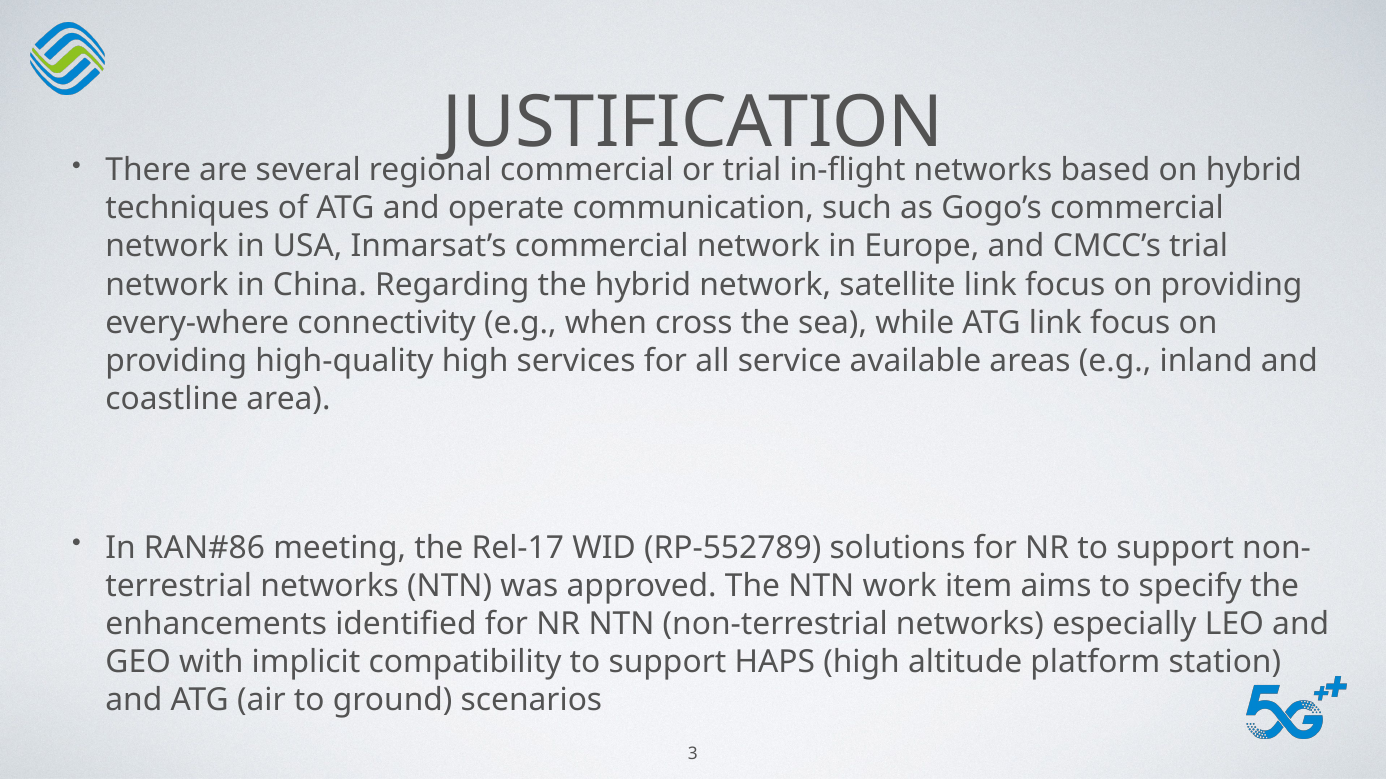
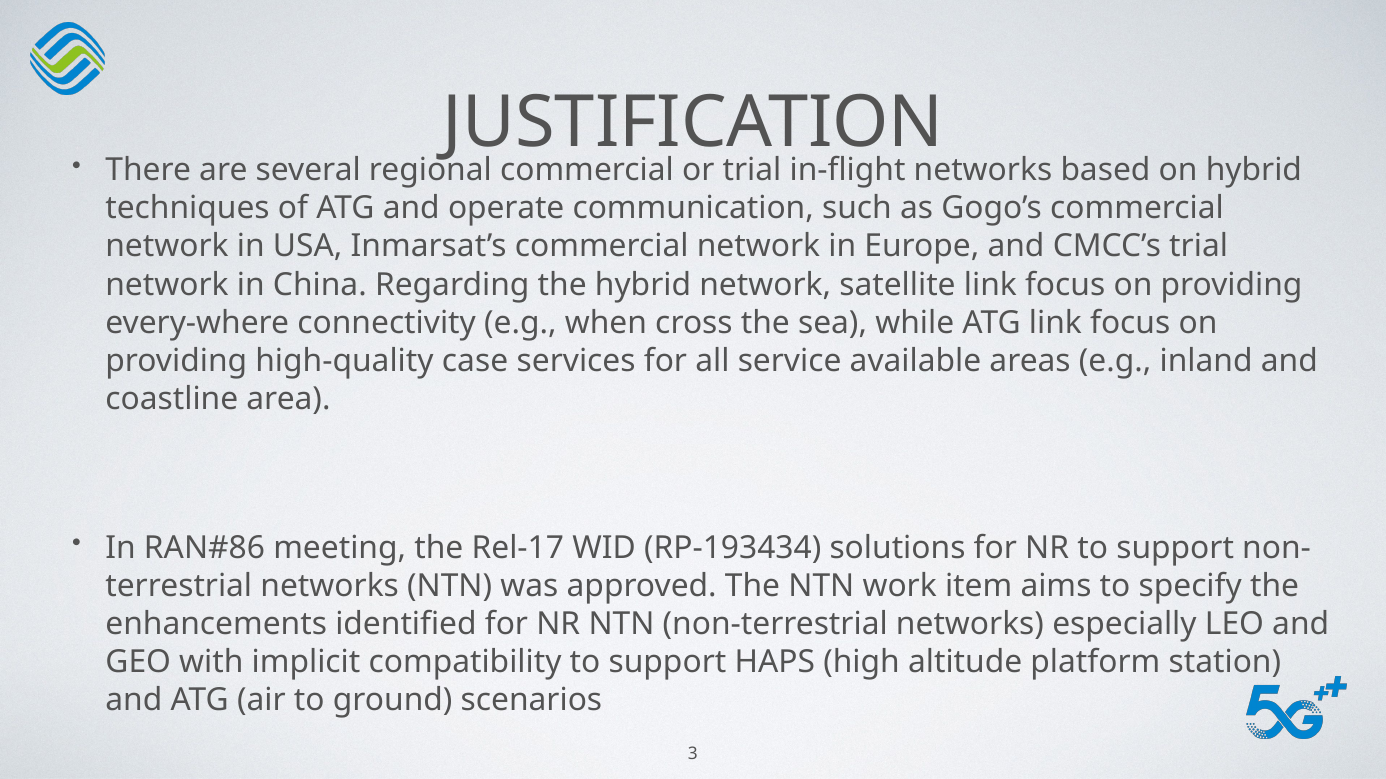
high-quality high: high -> case (475, 361)
RP-552789: RP-552789 -> RP-193434 (733, 548)
